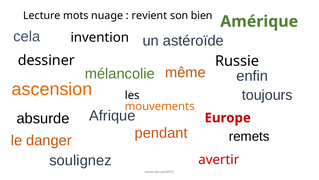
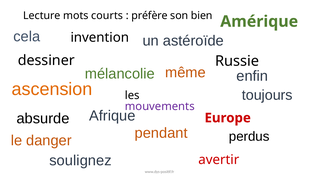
nuage: nuage -> courts (107, 15)
revient: revient -> préfère (150, 15)
mouvements colour: orange -> purple (160, 106)
remets: remets -> perdus (249, 136)
